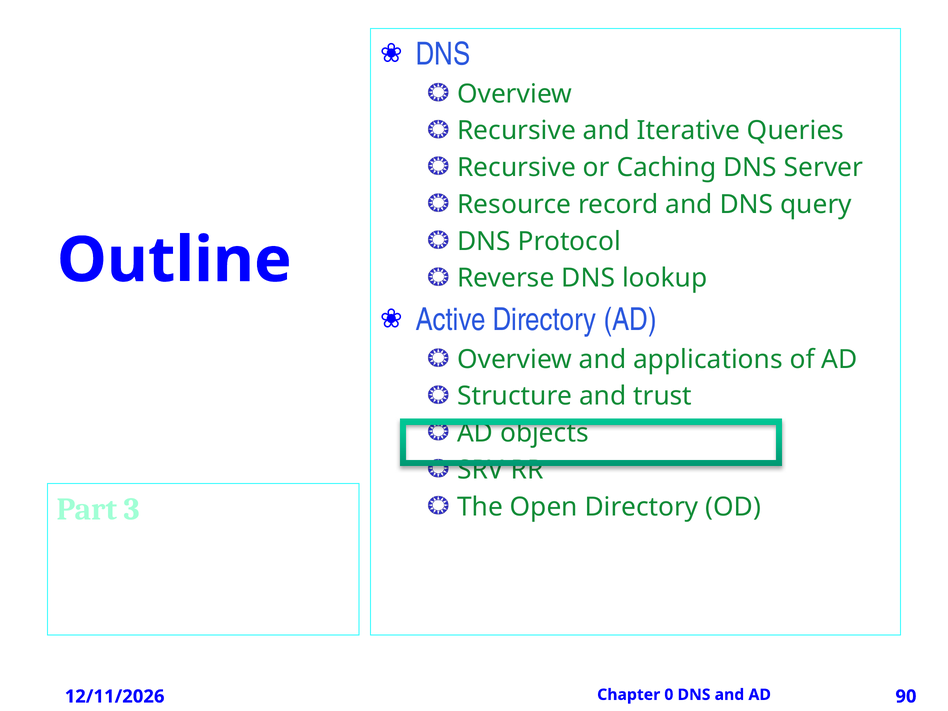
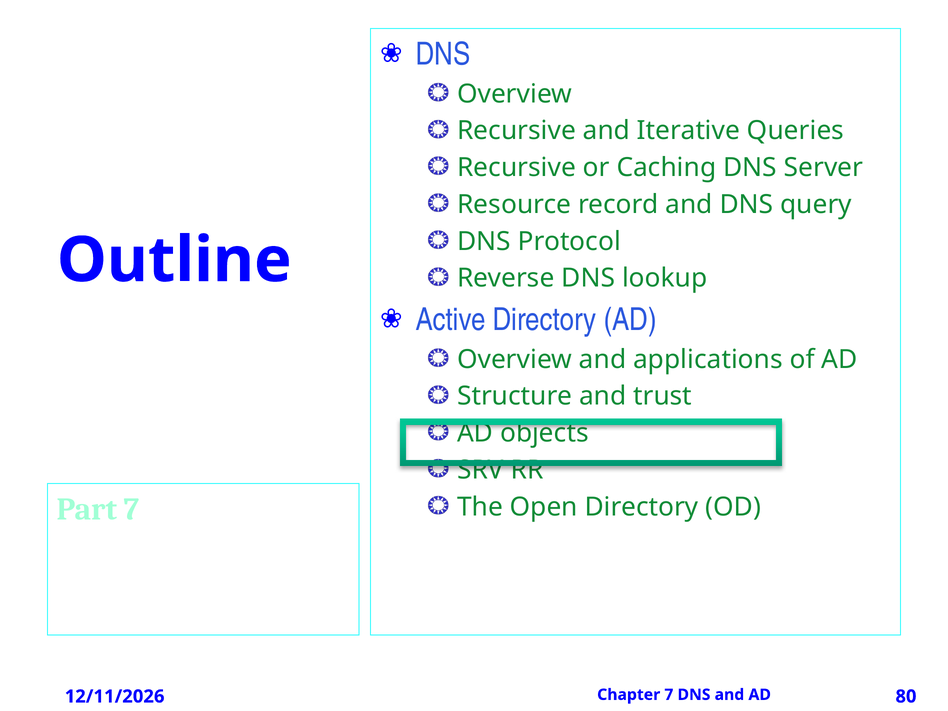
Part 3: 3 -> 7 (132, 510)
Chapter 0: 0 -> 7 (669, 695)
90: 90 -> 80 (906, 696)
